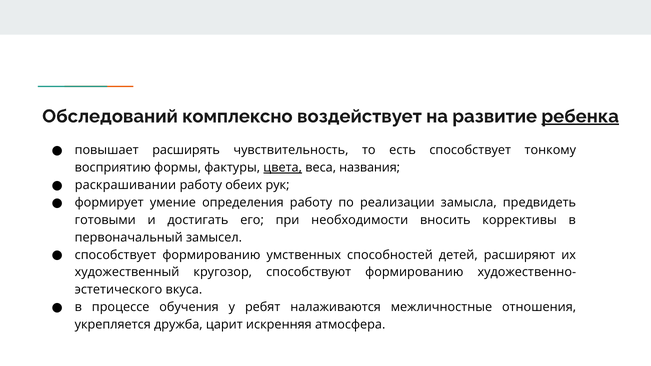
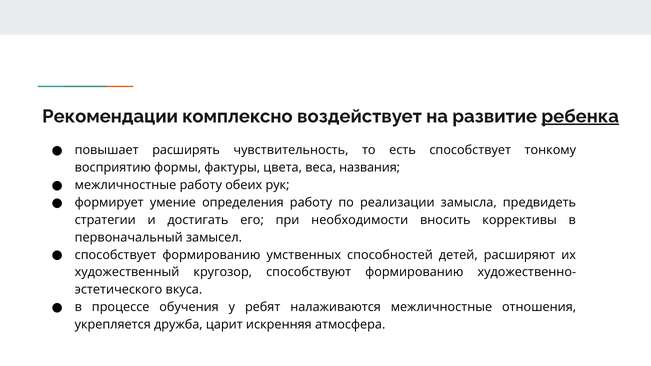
Обследований: Обследований -> Рекомендации (110, 116)
цвета underline: present -> none (283, 168)
раскрашивании: раскрашивании -> межличностные (125, 185)
готовыми: готовыми -> стратегии (105, 220)
